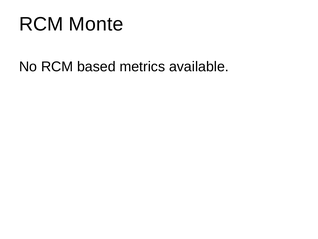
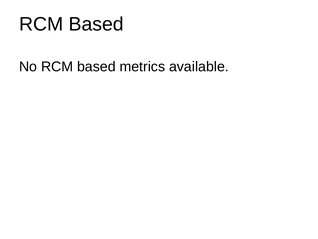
Monte: Monte -> Based (96, 24)
